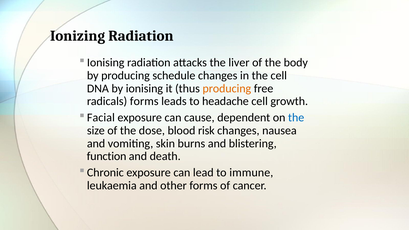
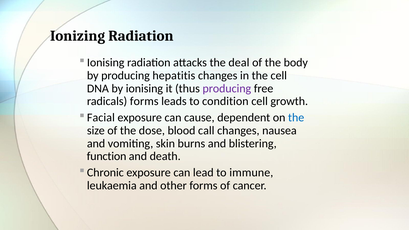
liver: liver -> deal (239, 63)
schedule: schedule -> hepatitis (174, 76)
producing colour: orange -> purple (227, 88)
headache: headache -> condition (225, 101)
risk: risk -> call (206, 131)
